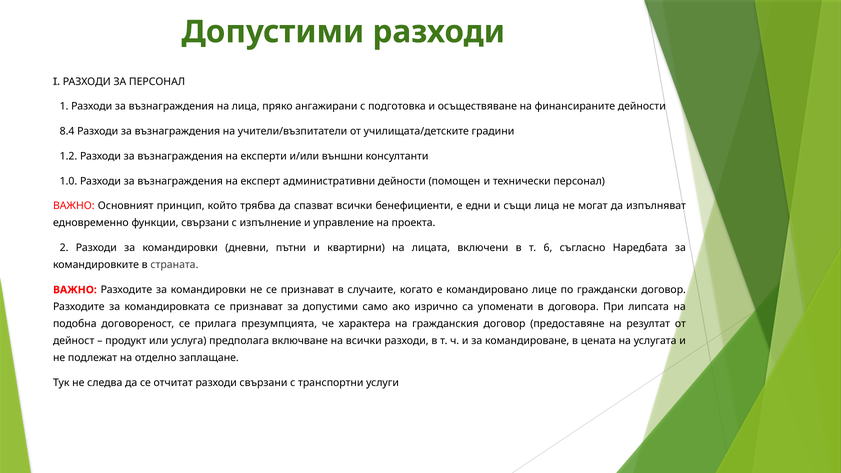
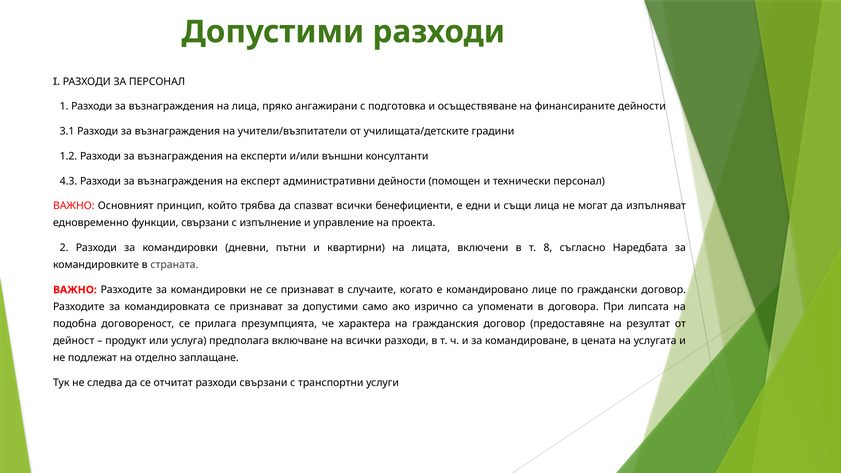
8.4: 8.4 -> 3.1 (67, 131)
1.0: 1.0 -> 4.3 (68, 181)
6: 6 -> 8 (548, 248)
